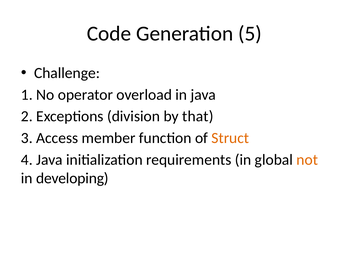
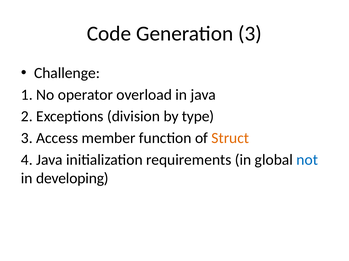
Generation 5: 5 -> 3 (250, 34)
that: that -> type (198, 117)
not colour: orange -> blue (307, 160)
